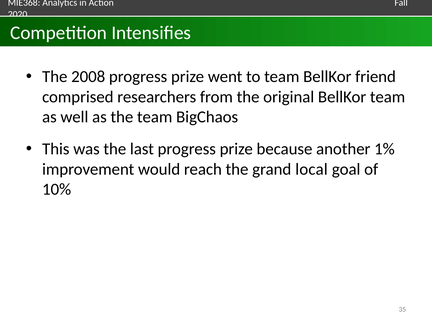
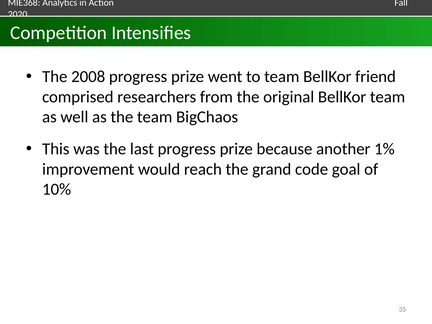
local: local -> code (312, 169)
